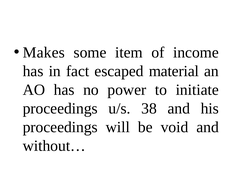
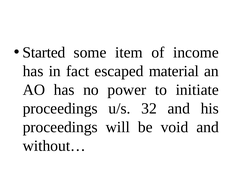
Makes: Makes -> Started (44, 52)
38: 38 -> 32 (149, 108)
